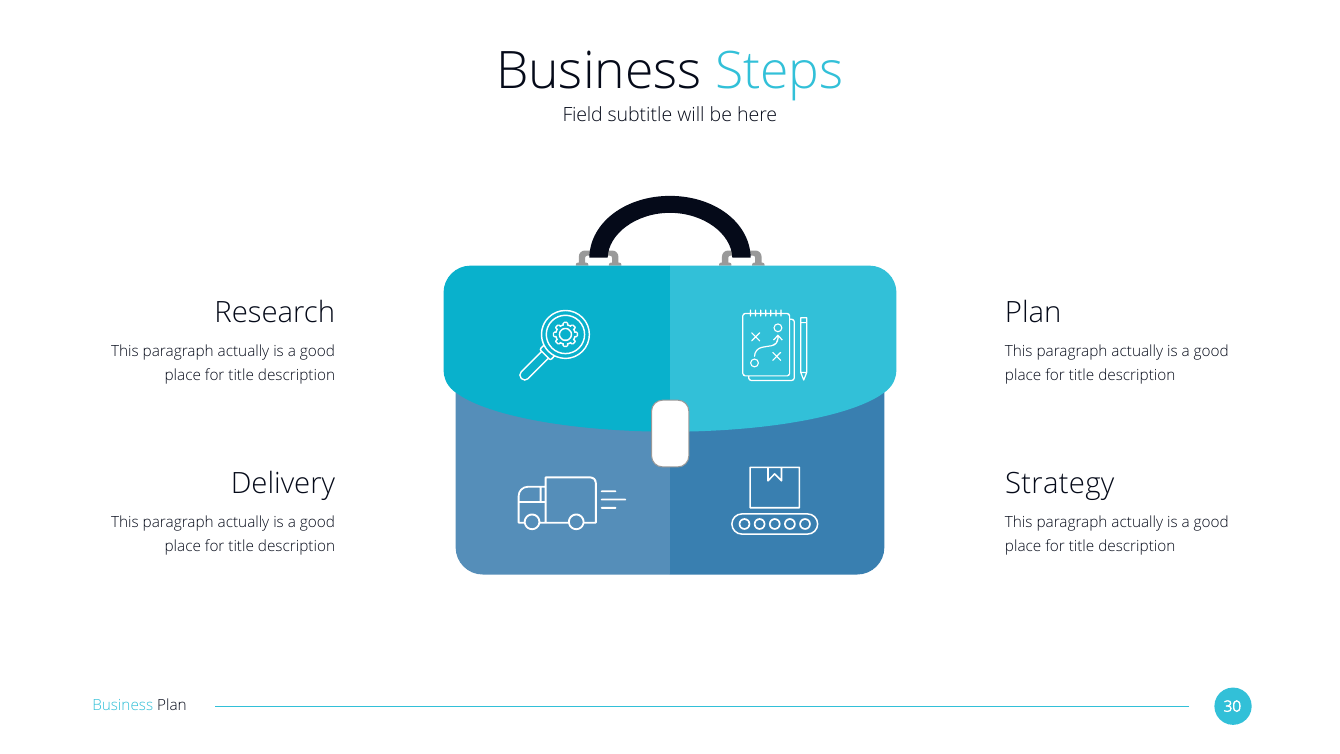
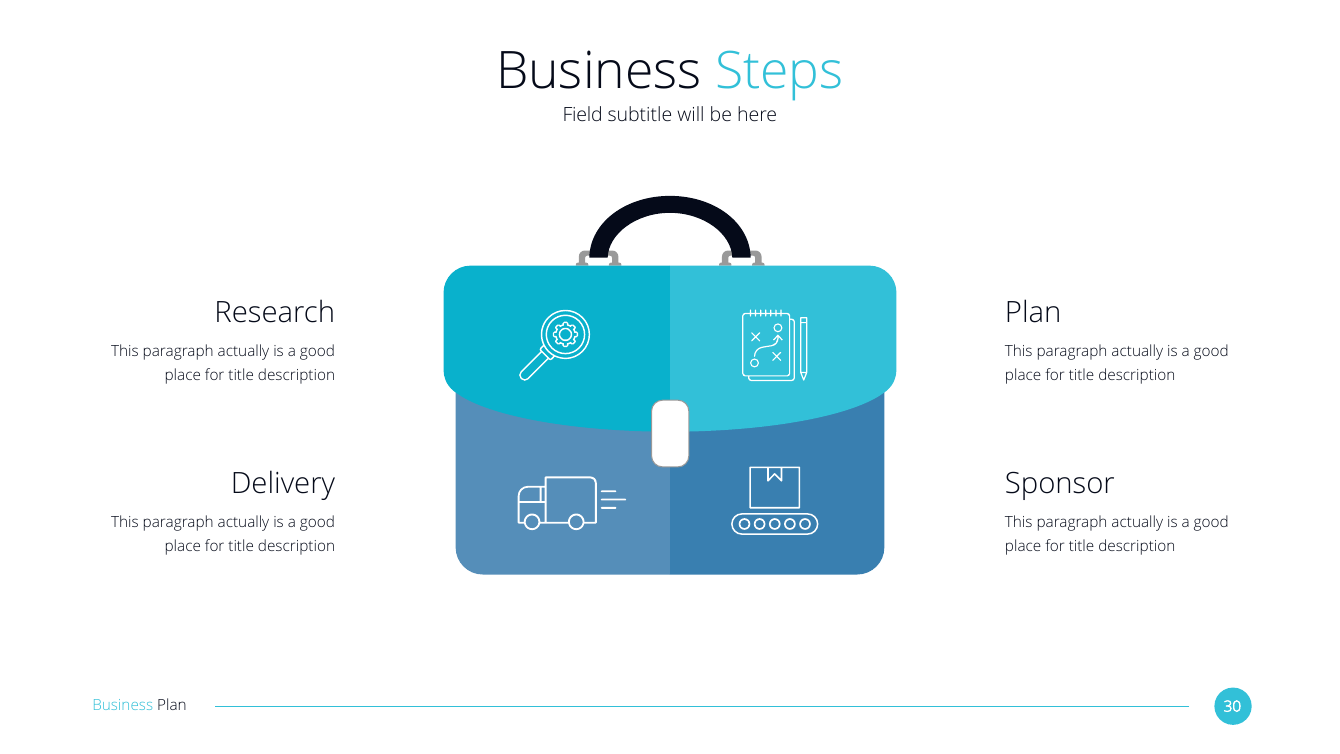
Strategy: Strategy -> Sponsor (1060, 483)
